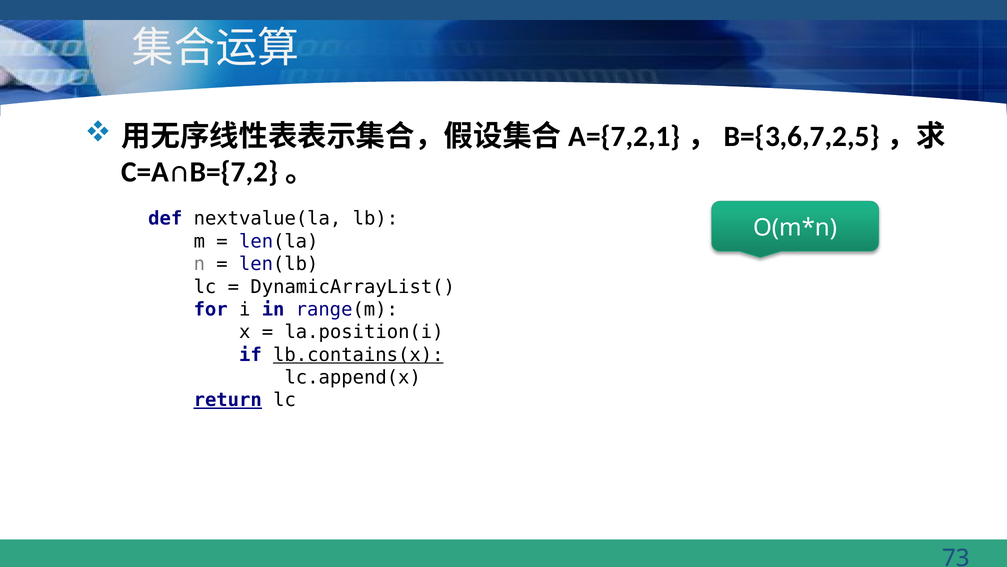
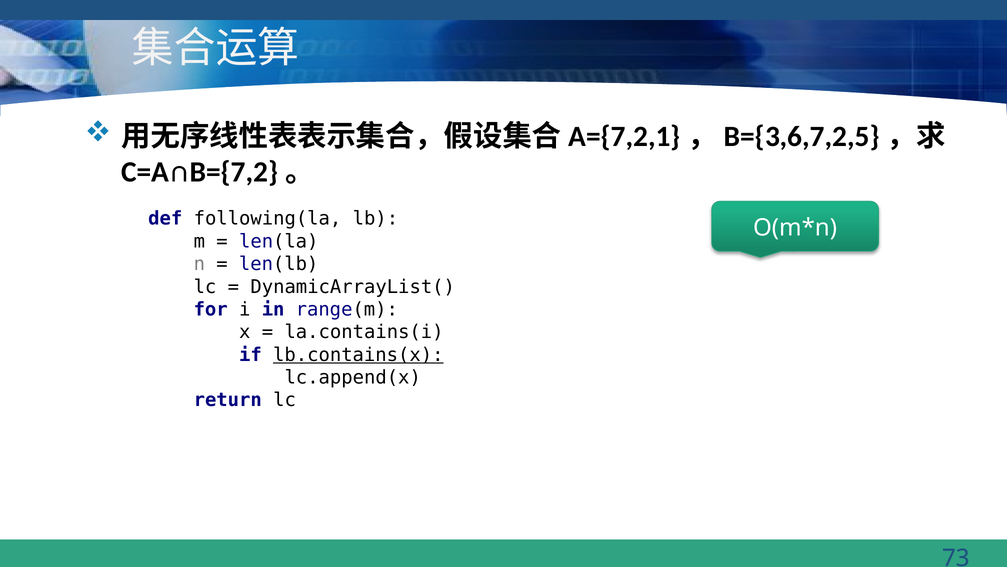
nextvalue(la: nextvalue(la -> following(la (267, 219)
la.position(i: la.position(i -> la.contains(i (364, 332)
return underline: present -> none (228, 400)
